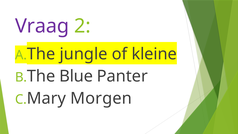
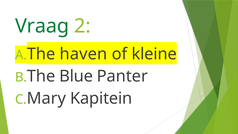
Vraag colour: purple -> green (42, 26)
jungle: jungle -> haven (83, 54)
Morgen: Morgen -> Kapitein (101, 98)
